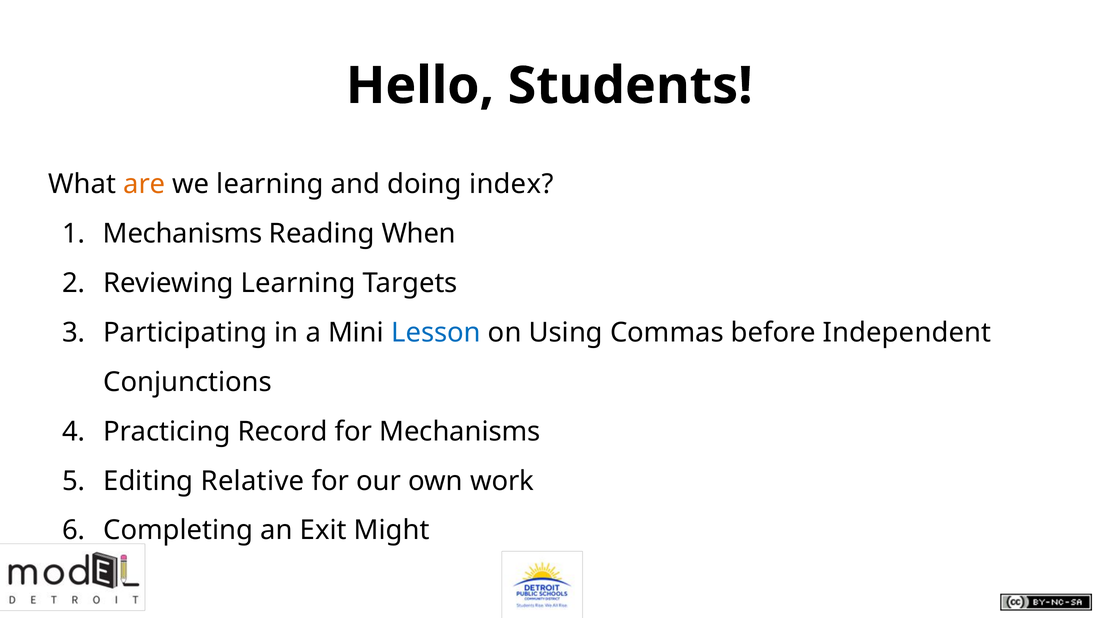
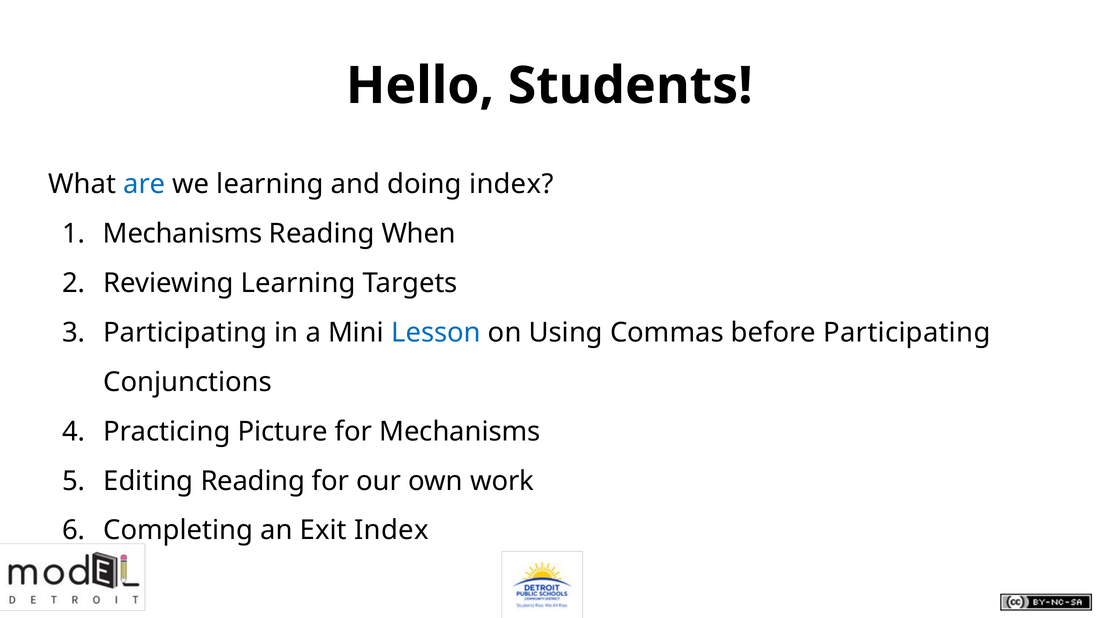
are colour: orange -> blue (144, 184)
before Independent: Independent -> Participating (907, 333)
Record: Record -> Picture (283, 432)
Editing Relative: Relative -> Reading (253, 481)
Exit Might: Might -> Index (391, 531)
